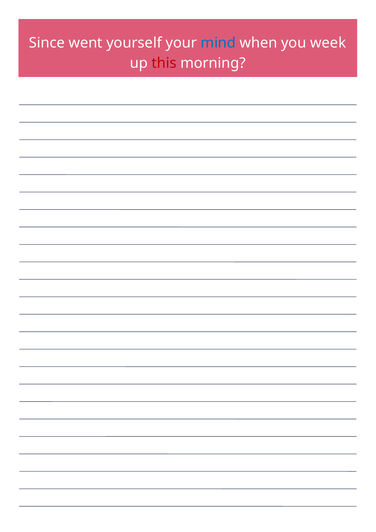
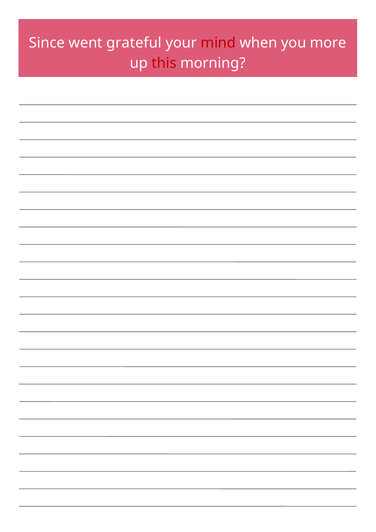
yourself: yourself -> grateful (134, 43)
mind colour: blue -> red (218, 43)
week: week -> more (328, 43)
